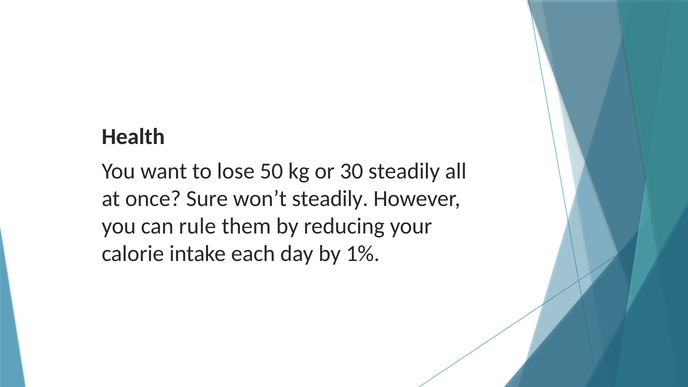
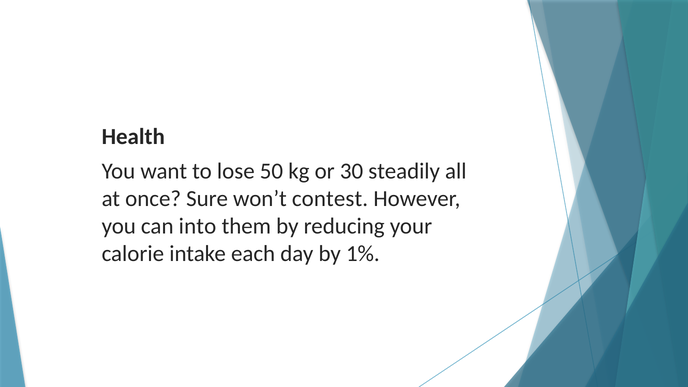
won’t steadily: steadily -> contest (330, 199)
rule: rule -> into (197, 226)
